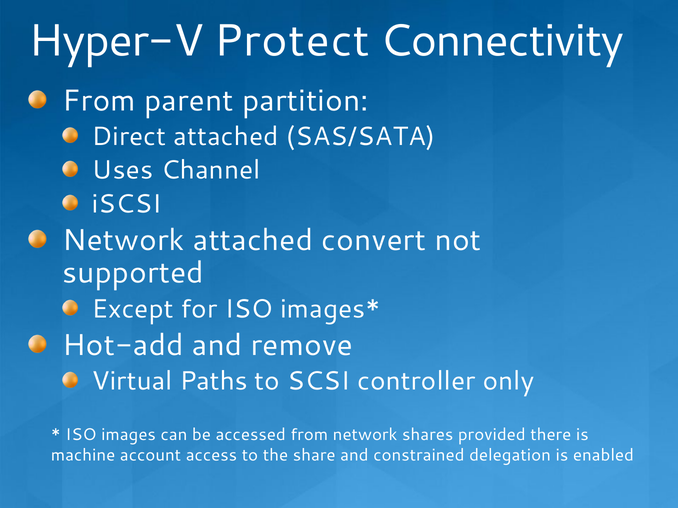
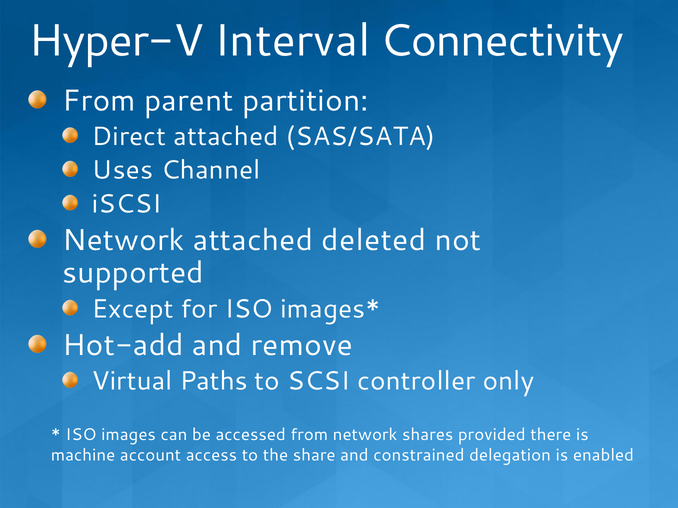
Protect: Protect -> Interval (292, 41)
convert: convert -> deleted (374, 241)
